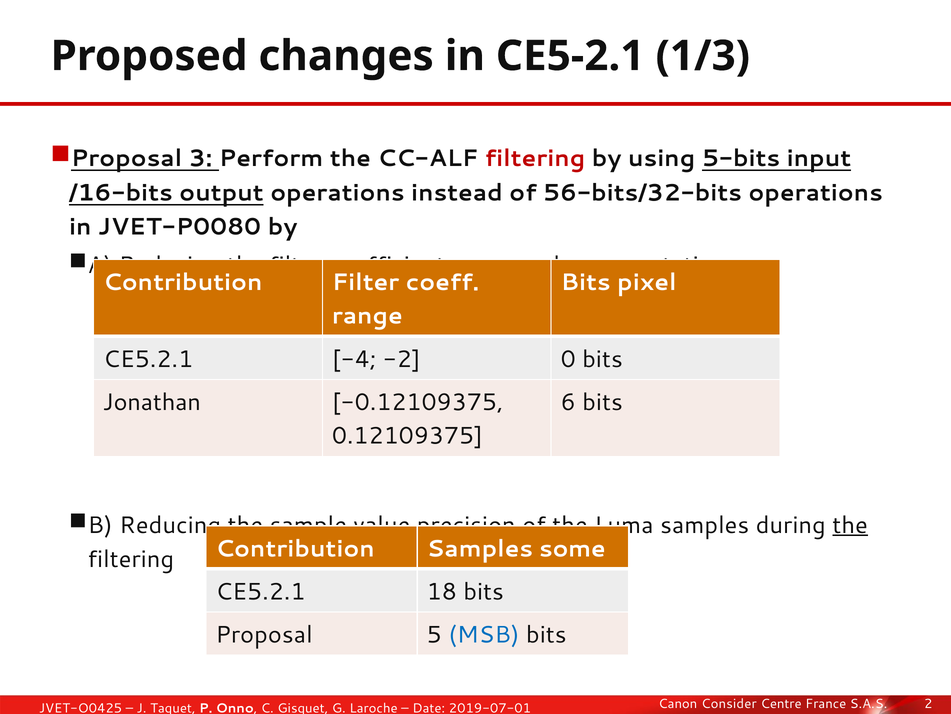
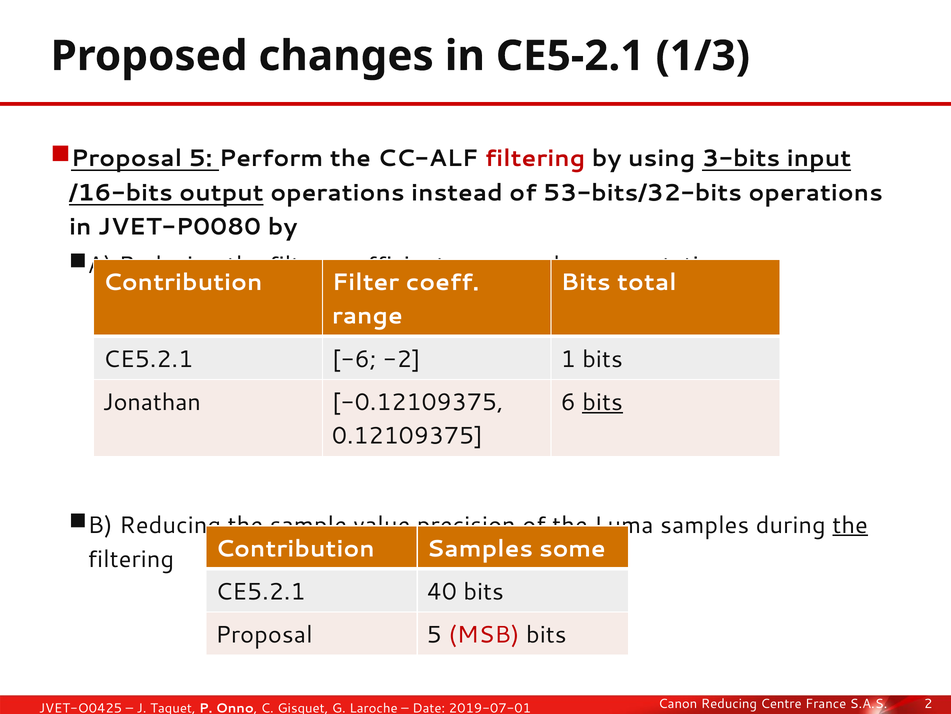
3: 3 -> 5 (200, 158)
5-bits: 5-bits -> 3-bits (741, 158)
56-bits/32-bits: 56-bits/32-bits -> 53-bits/32-bits (642, 193)
pixel: pixel -> total (647, 282)
-4: -4 -> -6 (354, 359)
0: 0 -> 1 (568, 359)
bits underline: none -> present (603, 402)
18: 18 -> 40 (442, 591)
MSB colour: blue -> red (484, 634)
Canon Consider: Consider -> Reducing (729, 703)
